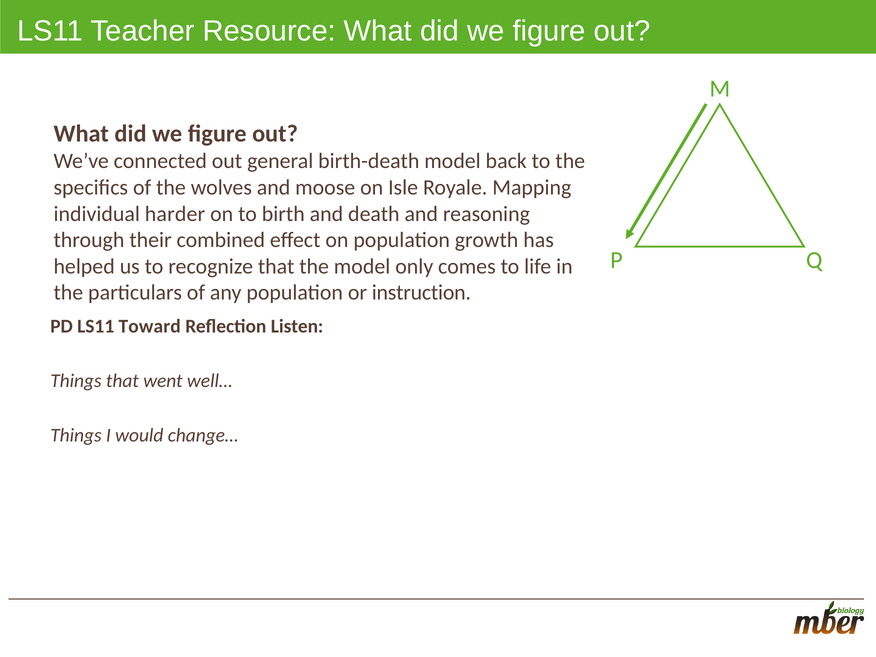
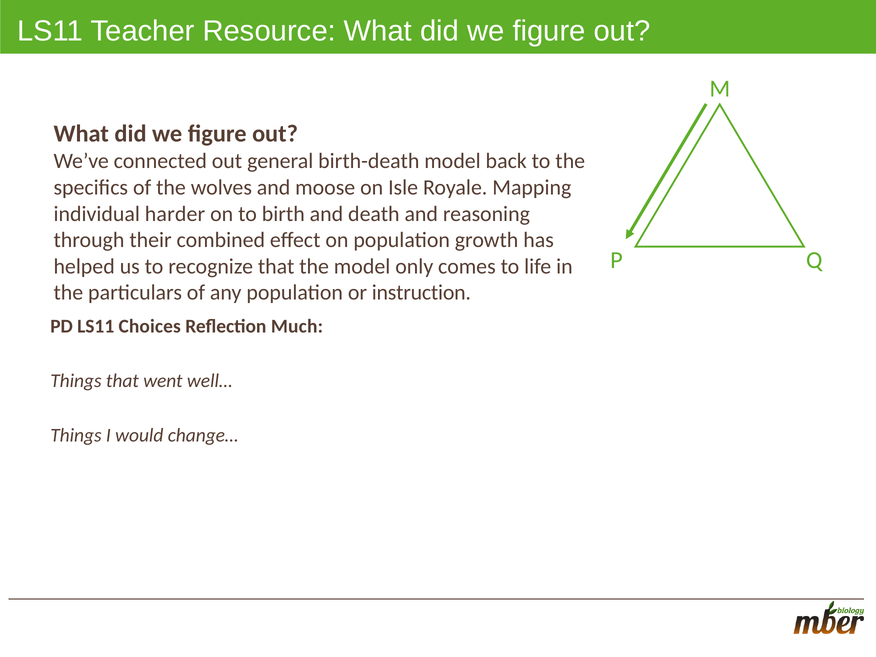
Toward: Toward -> Choices (150, 326)
Listen: Listen -> Much (297, 326)
